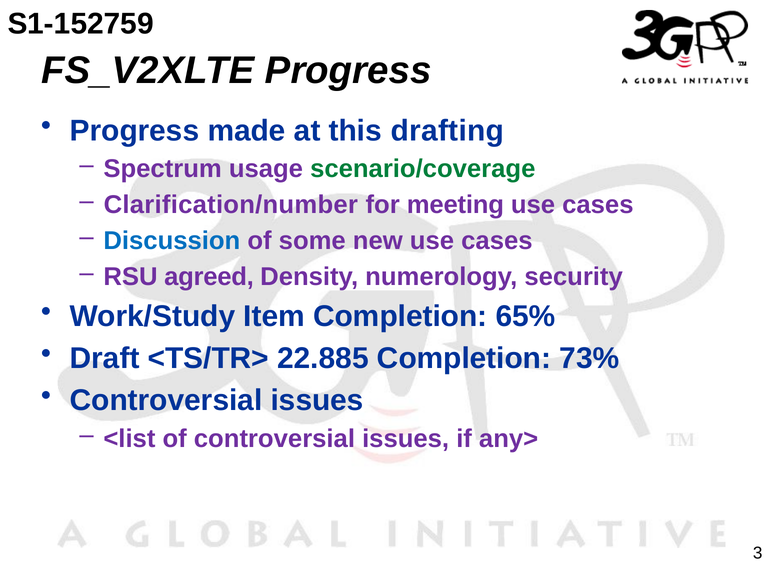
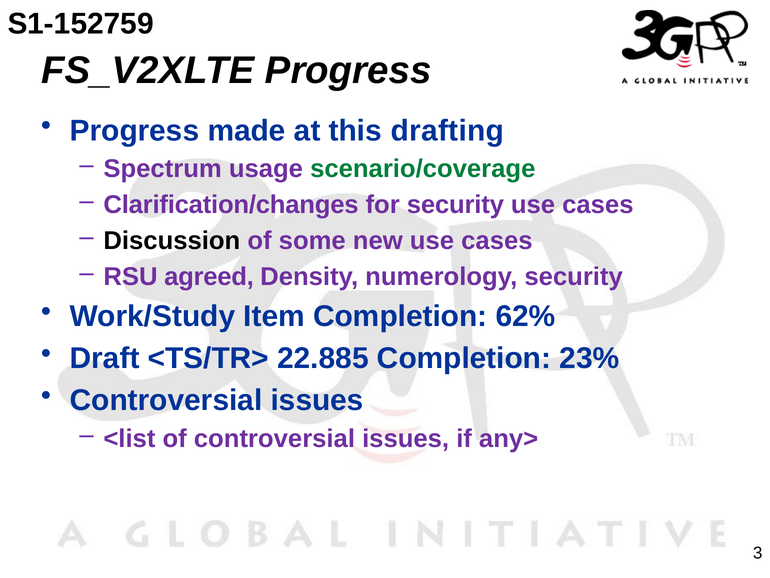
Clarification/number: Clarification/number -> Clarification/changes (231, 205)
for meeting: meeting -> security (455, 205)
Discussion colour: blue -> black (172, 241)
65%: 65% -> 62% (526, 316)
73%: 73% -> 23% (589, 358)
